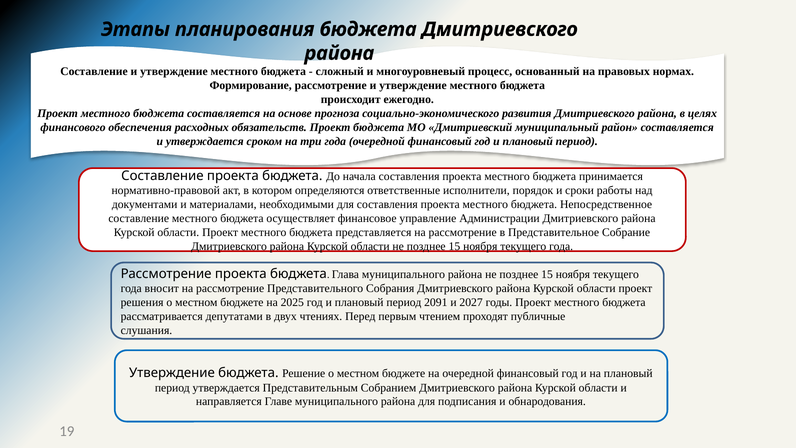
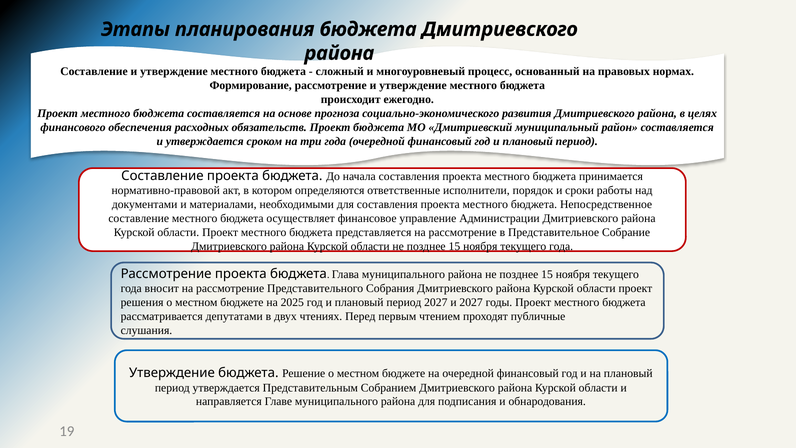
период 2091: 2091 -> 2027 (436, 302)
